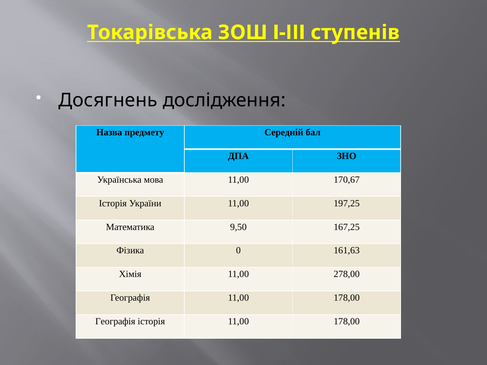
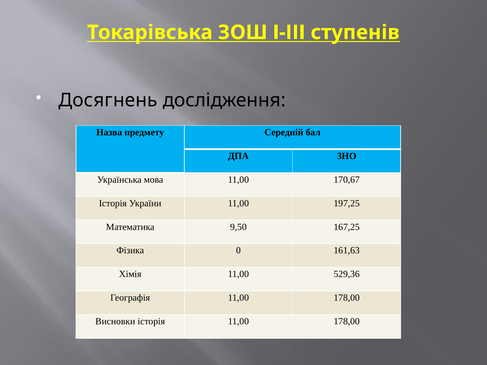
278,00: 278,00 -> 529,36 (347, 274)
Географія: Географія -> Висновки (115, 322)
